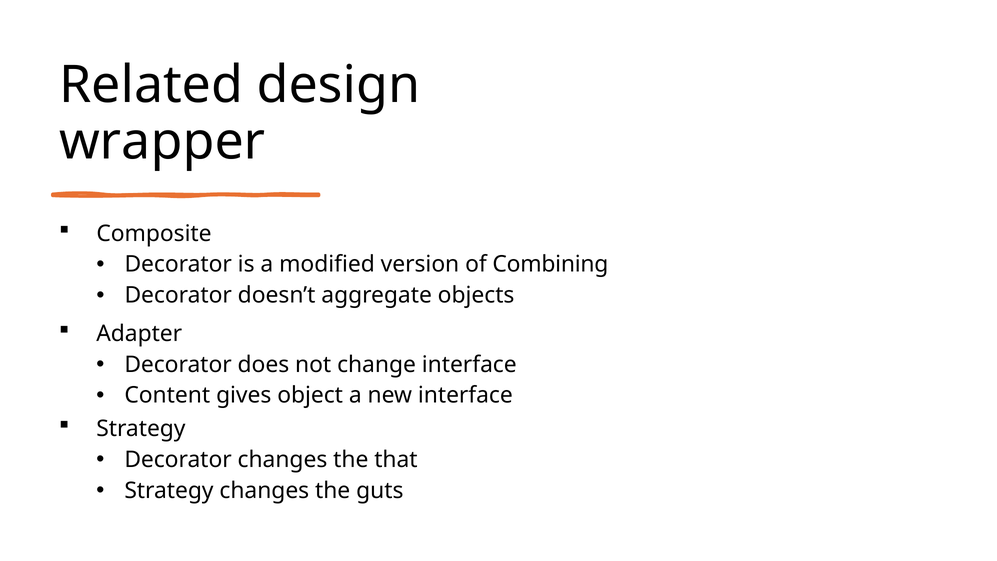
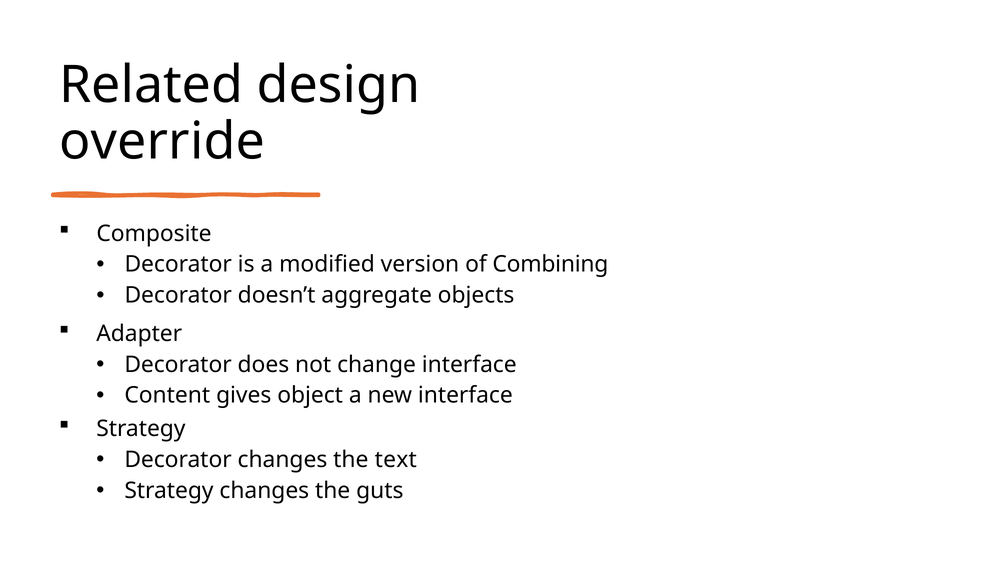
wrapper: wrapper -> override (162, 141)
that: that -> text (396, 459)
